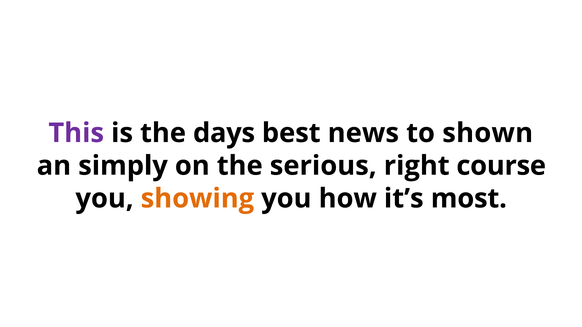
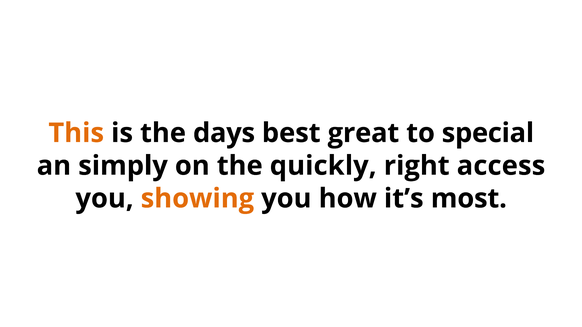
This colour: purple -> orange (76, 133)
news: news -> great (363, 133)
shown: shown -> special (488, 133)
serious: serious -> quickly (323, 166)
course: course -> access (501, 166)
